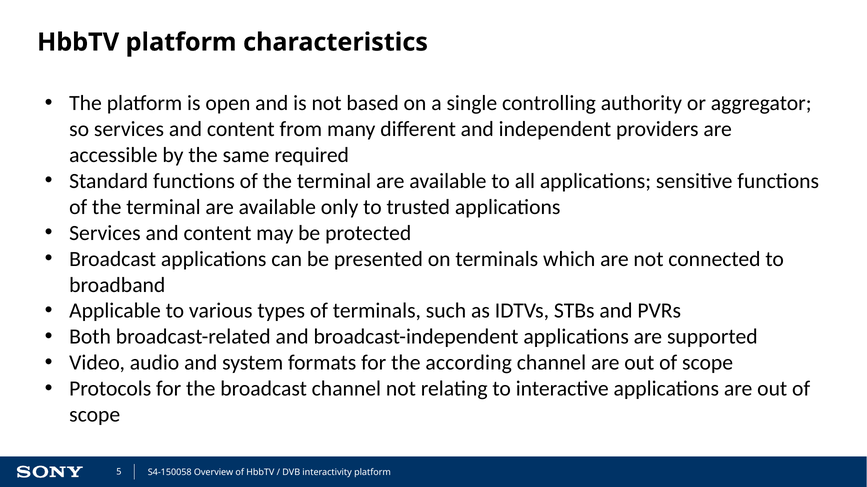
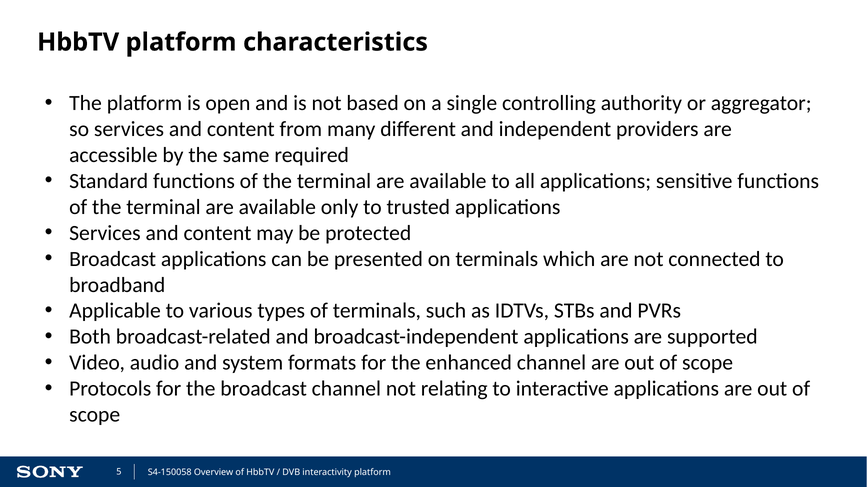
according: according -> enhanced (469, 363)
